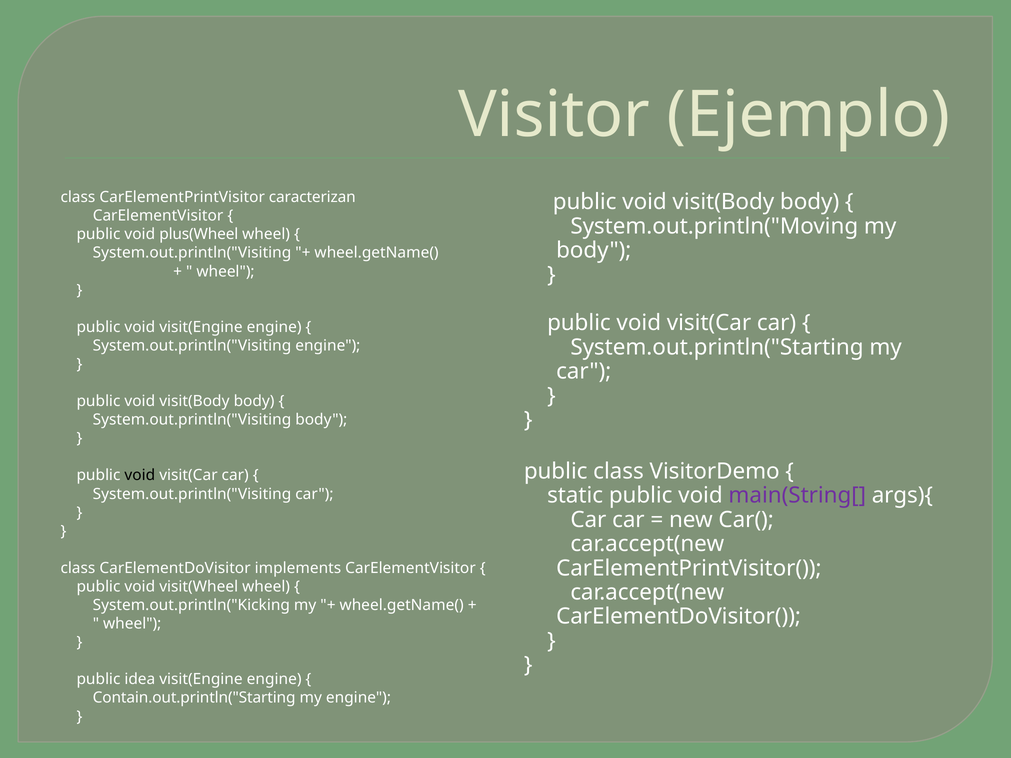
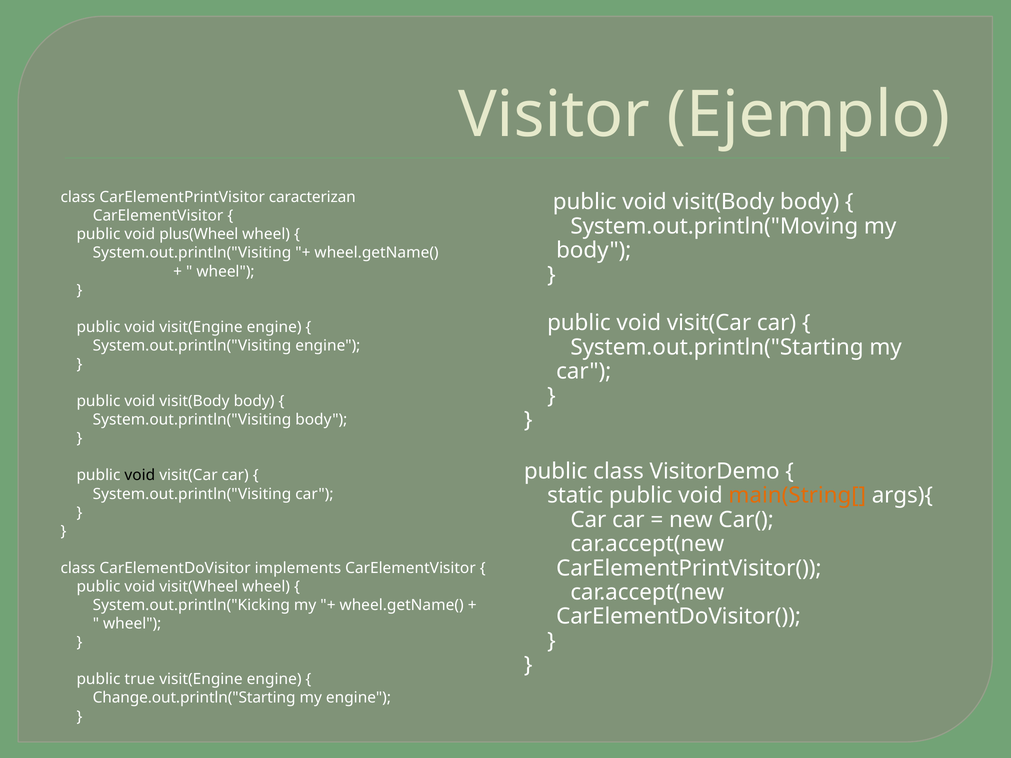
main(String[ colour: purple -> orange (797, 496)
idea: idea -> true (140, 680)
Contain.out.println("Starting: Contain.out.println("Starting -> Change.out.println("Starting (194, 698)
